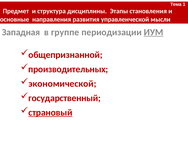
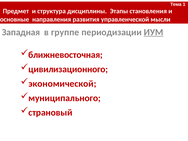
общепризнанной: общепризнанной -> ближневосточная (65, 55)
производительных: производительных -> цивилизационного (68, 69)
государственный: государственный -> муниципального (65, 98)
страновый underline: present -> none (50, 113)
